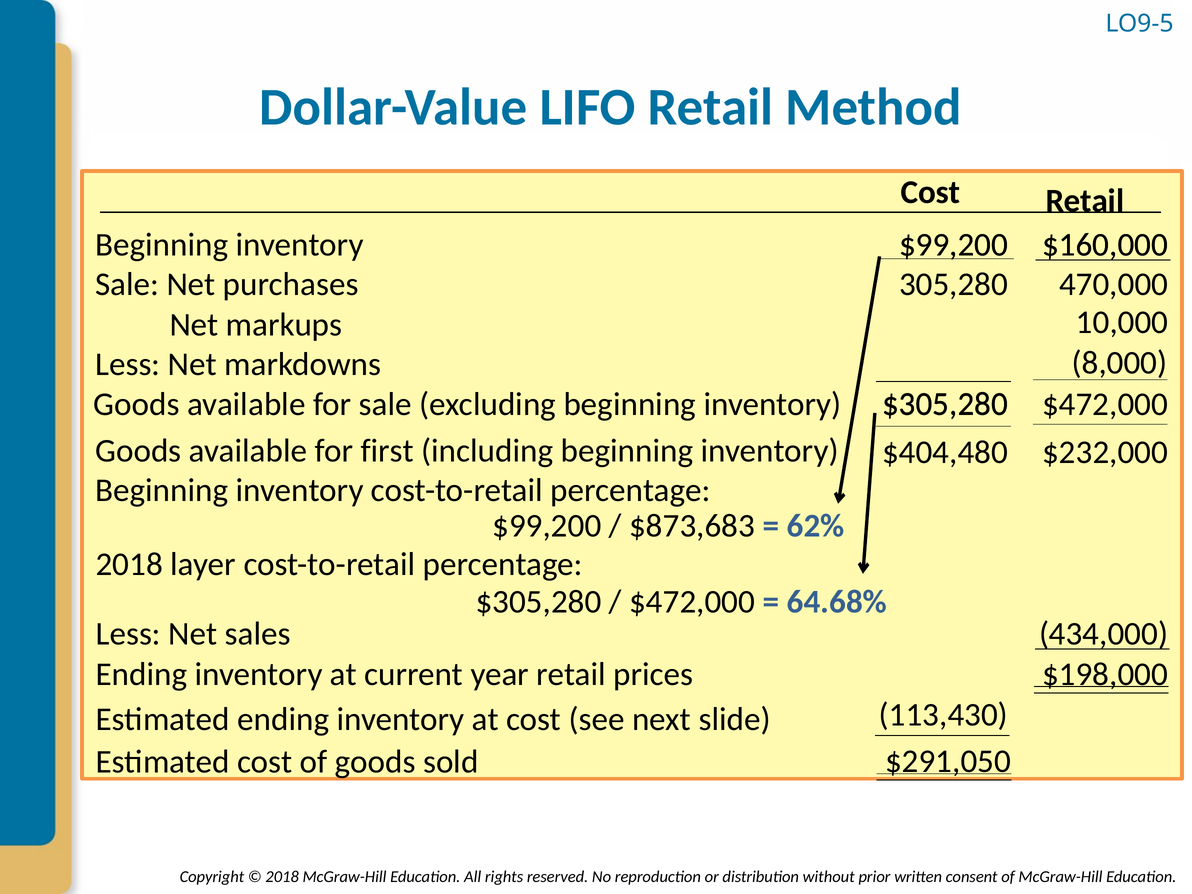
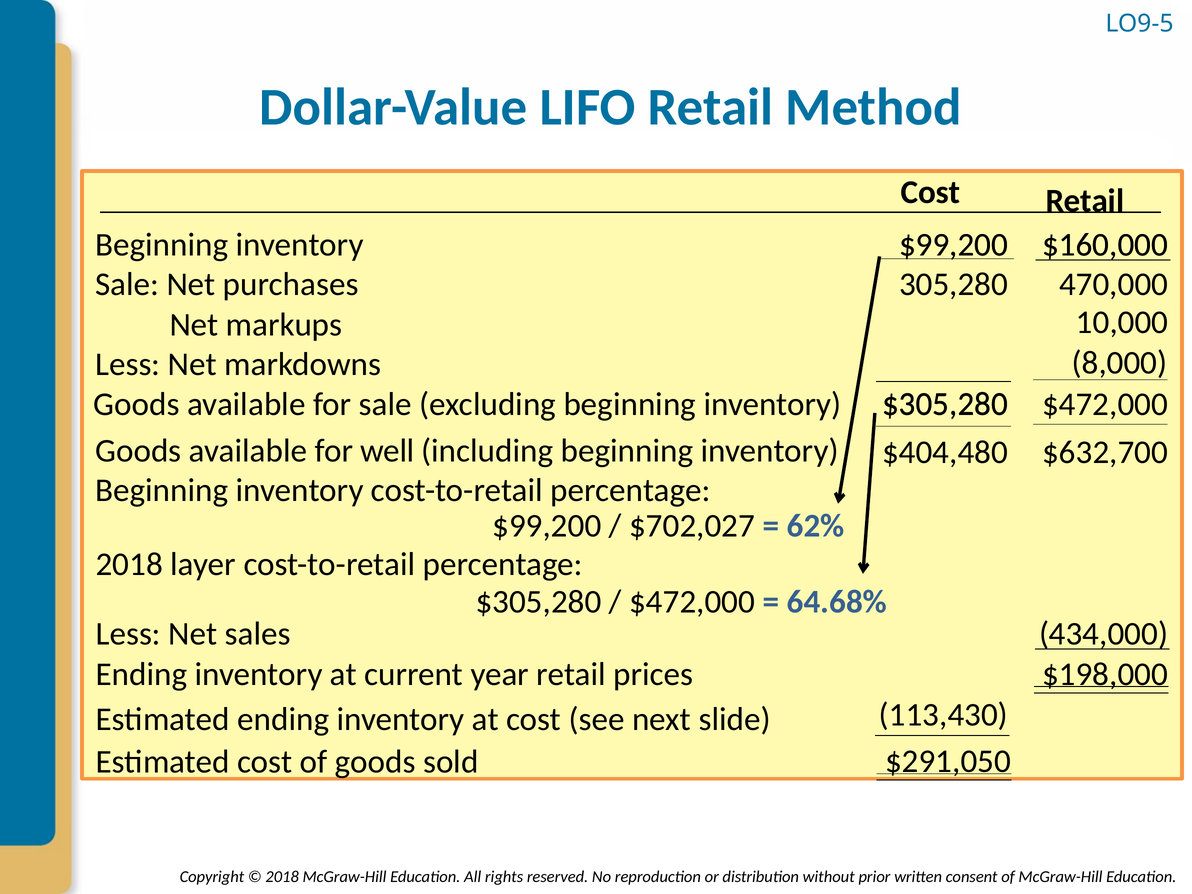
first: first -> well (387, 451)
$232,000: $232,000 -> $632,700 (1105, 452)
$873,683: $873,683 -> $702,027 (692, 526)
